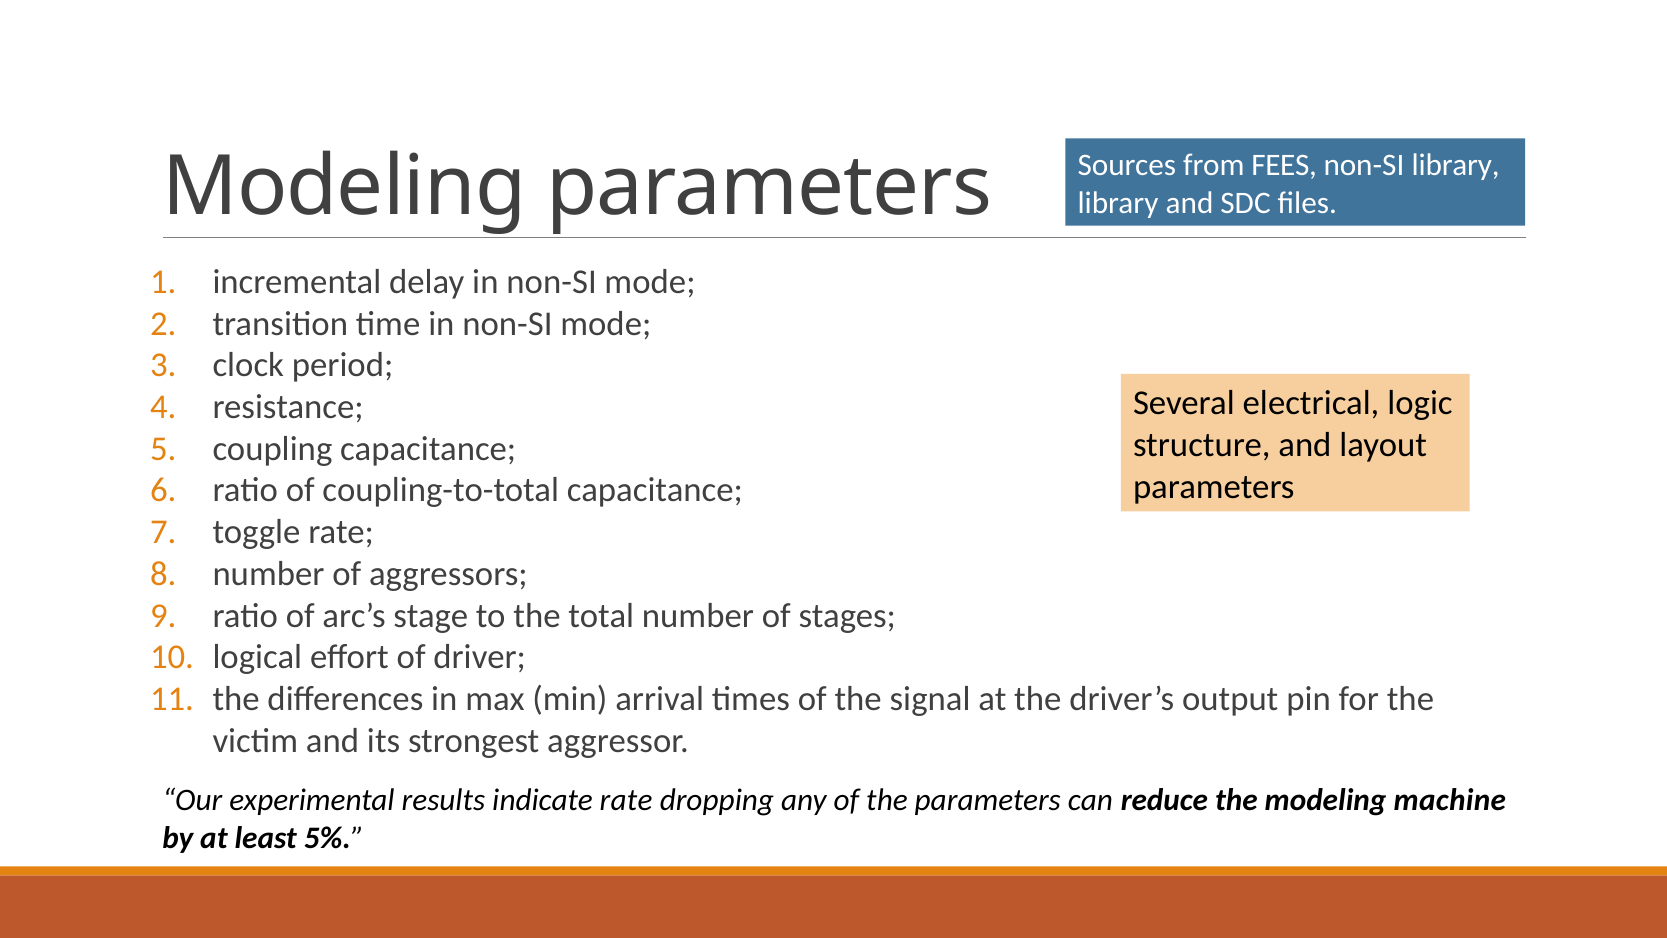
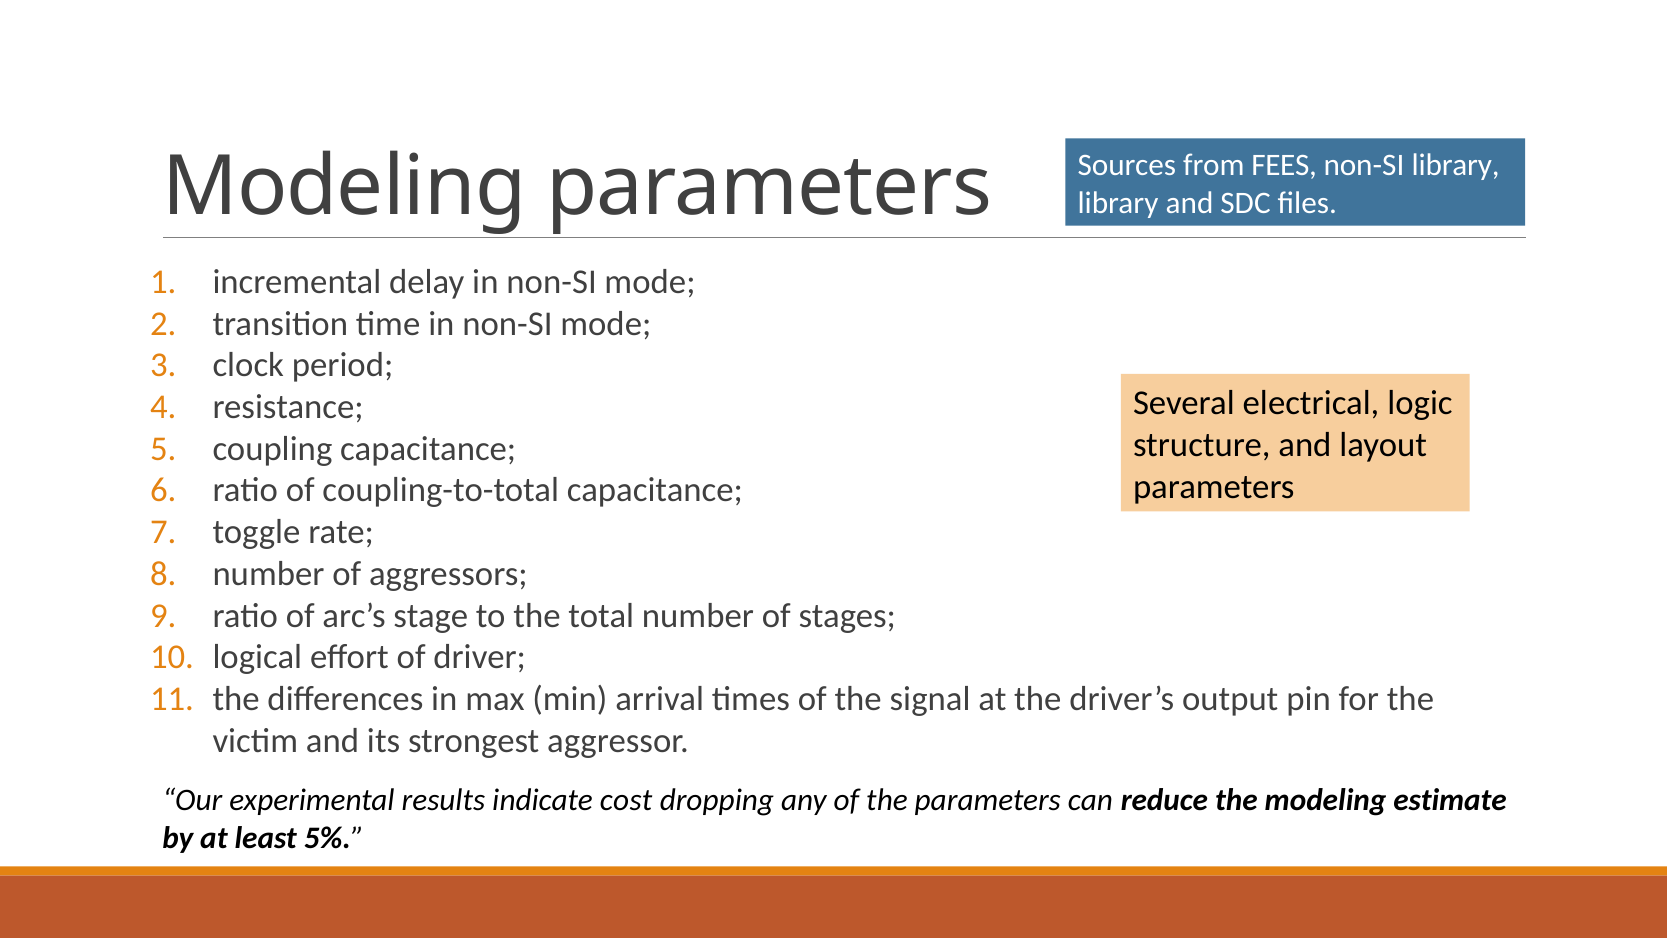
indicate rate: rate -> cost (626, 800)
machine: machine -> estimate (1450, 800)
